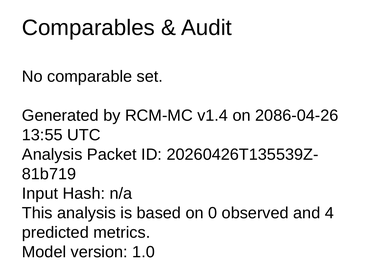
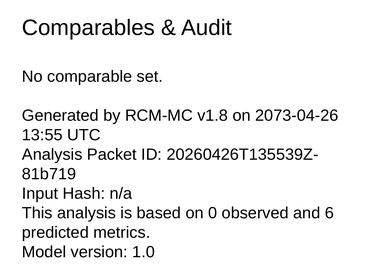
v1.4: v1.4 -> v1.8 (213, 116)
2086-04-26: 2086-04-26 -> 2073-04-26 (297, 116)
4: 4 -> 6 (329, 213)
